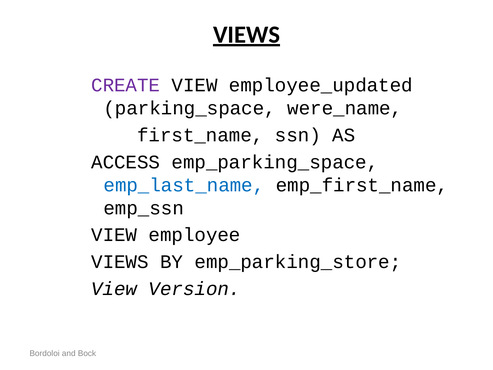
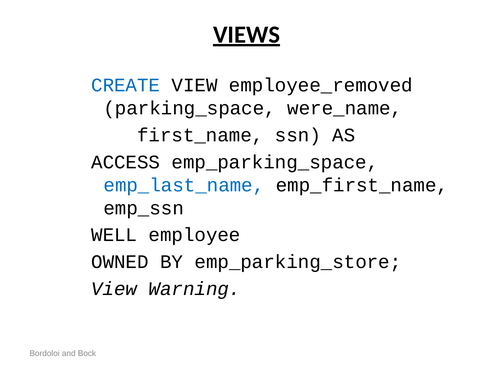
CREATE colour: purple -> blue (126, 85)
employee_updated: employee_updated -> employee_removed (321, 85)
VIEW: VIEW -> WELL (114, 235)
VIEWS: VIEWS -> OWNED (120, 262)
Version: Version -> Warning (195, 289)
